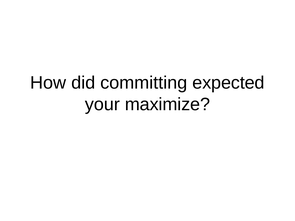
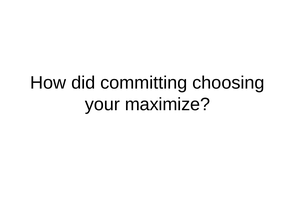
expected: expected -> choosing (228, 83)
